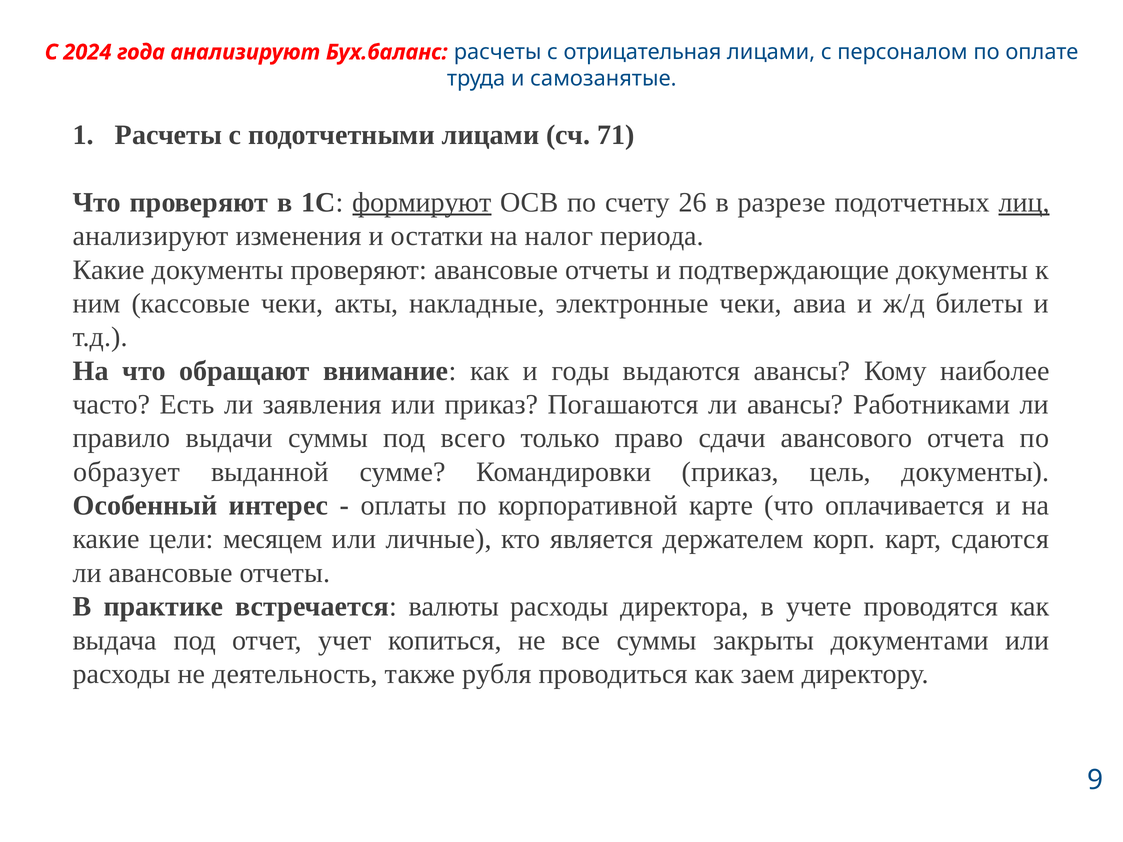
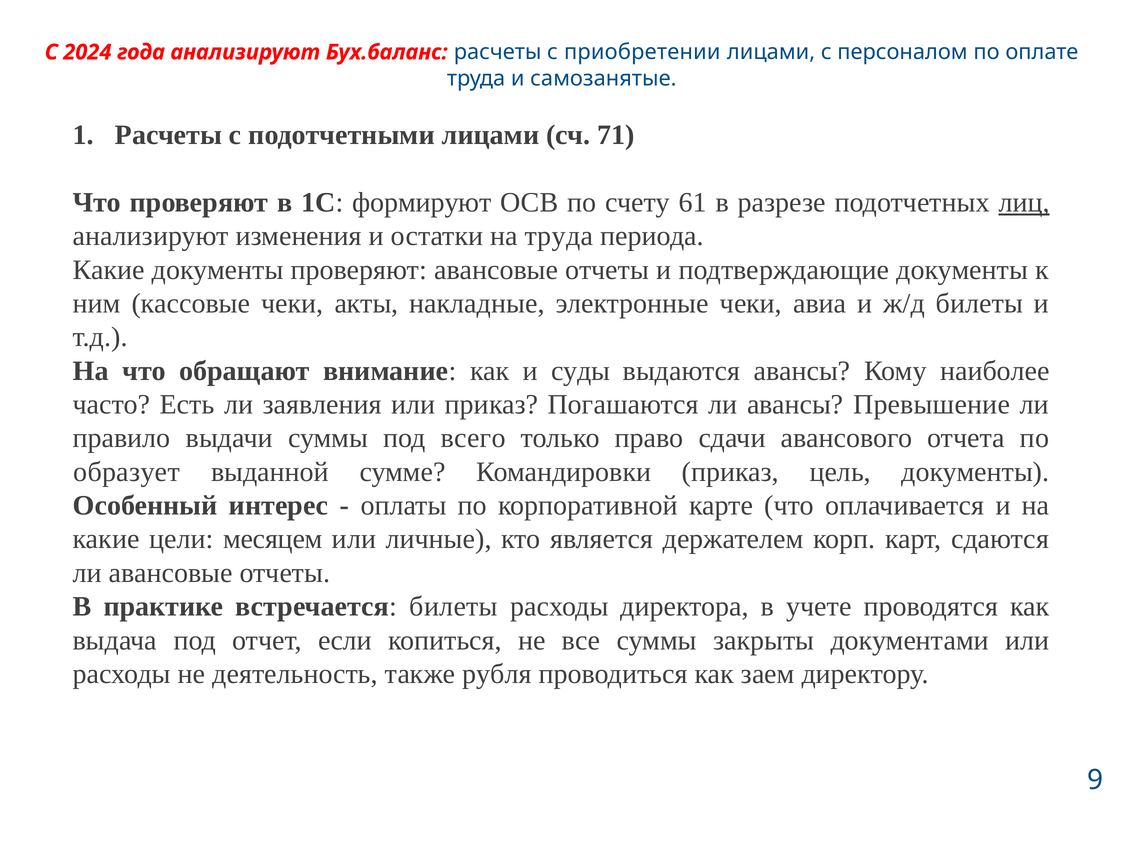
отрицательная: отрицательная -> приобретении (642, 52)
формируют underline: present -> none (422, 202)
26: 26 -> 61 (693, 202)
на налог: налог -> труда (559, 236)
годы: годы -> суды (581, 371)
Работниками: Работниками -> Превышение (932, 405)
встречается валюты: валюты -> билеты (454, 607)
учет: учет -> если (345, 640)
